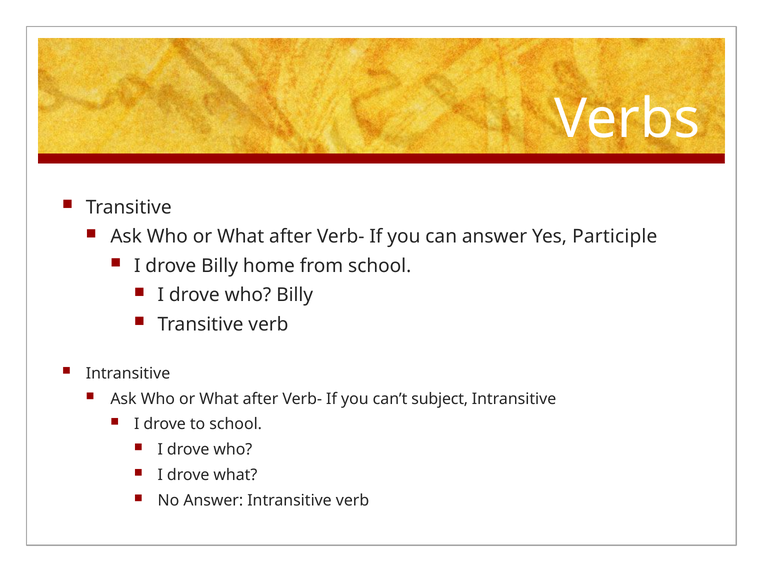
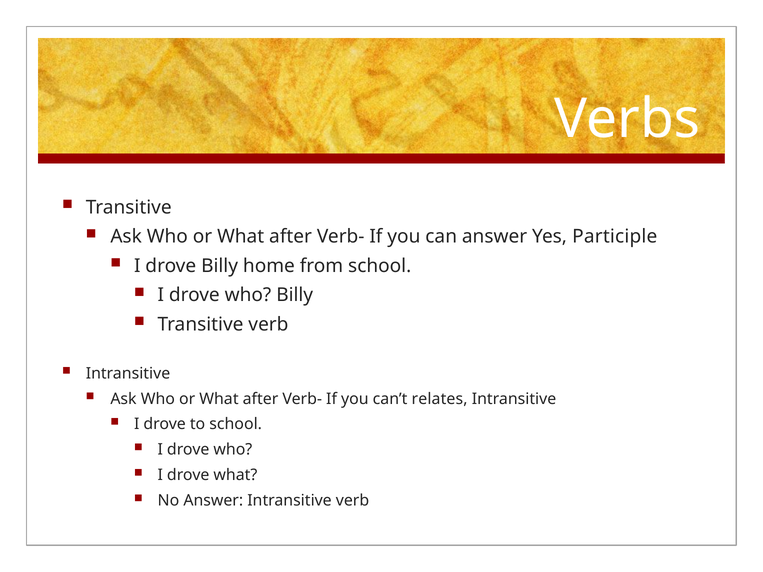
subject: subject -> relates (440, 399)
